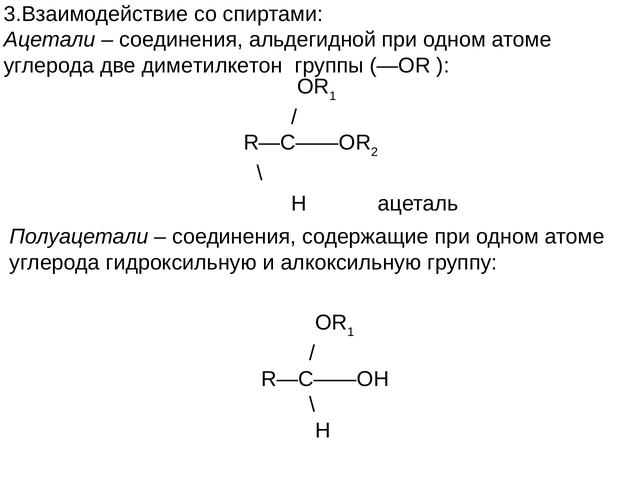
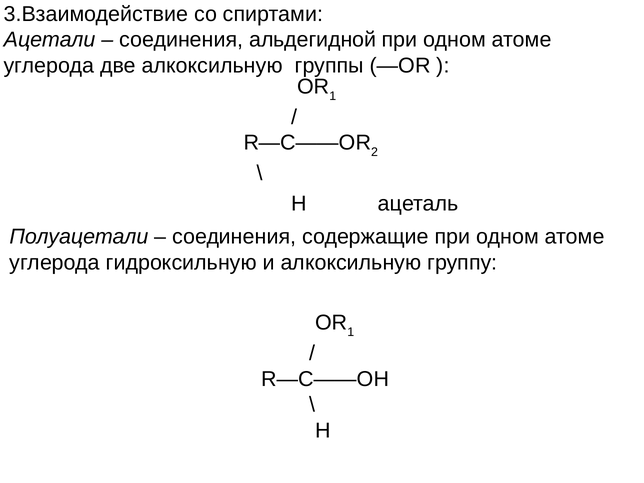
две диметилкетон: диметилкетон -> алкоксильную (212, 66)
